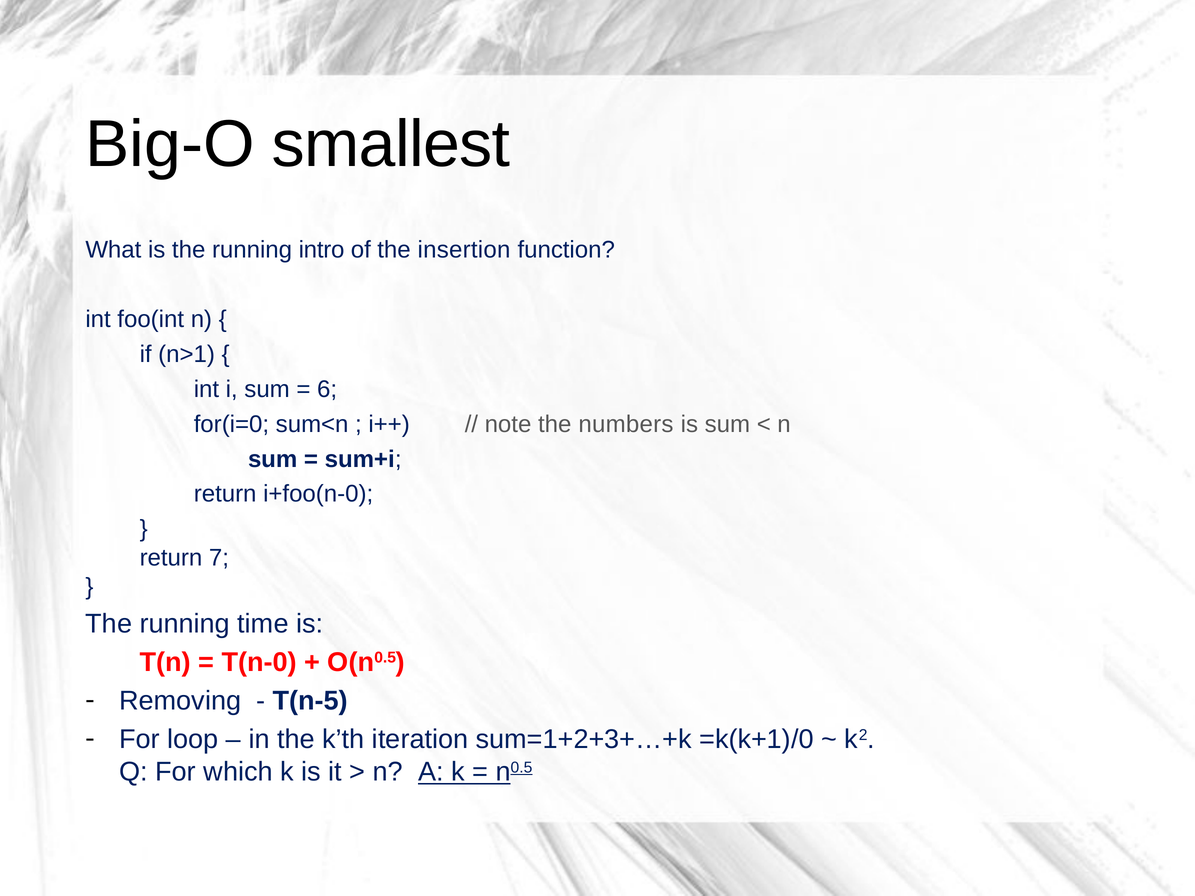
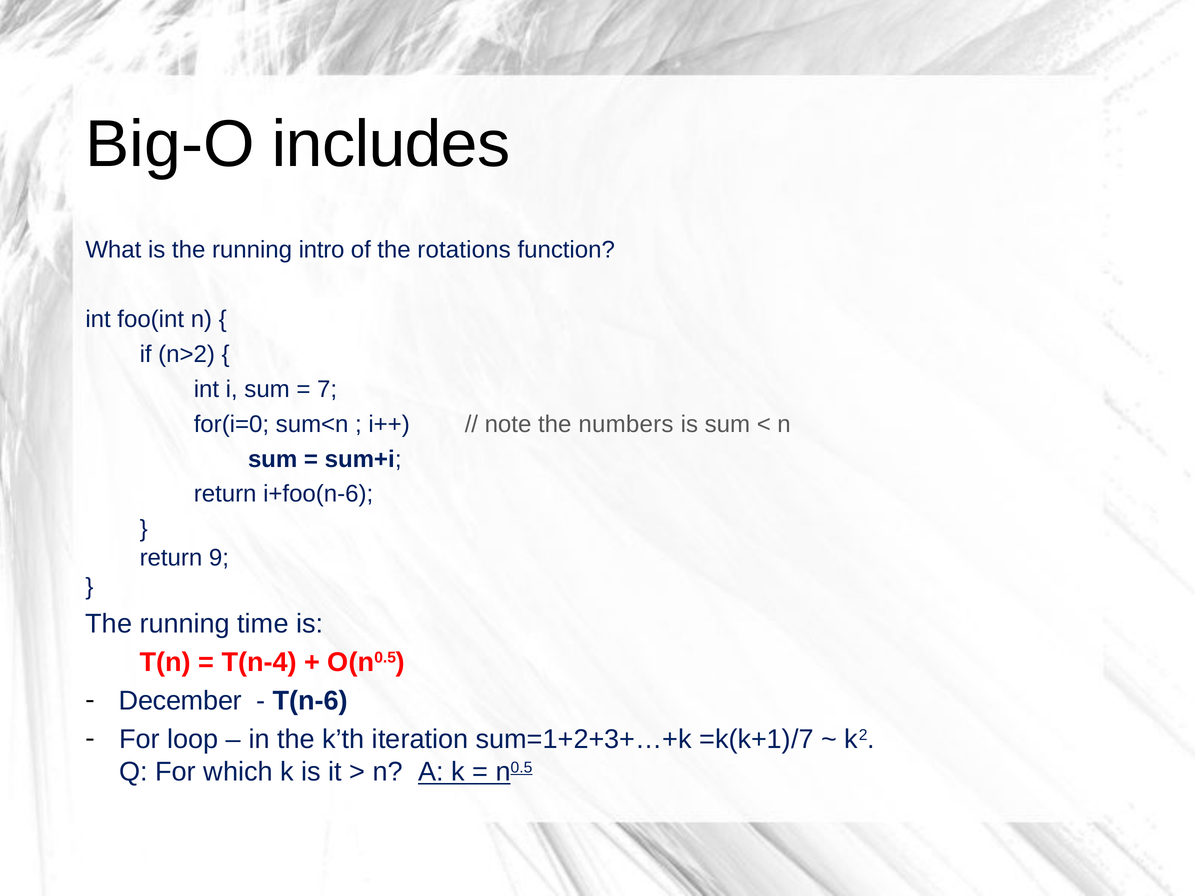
smallest: smallest -> includes (391, 144)
insertion: insertion -> rotations (464, 250)
n>1: n>1 -> n>2 (187, 354)
6: 6 -> 7 (327, 389)
i+foo(n-0: i+foo(n-0 -> i+foo(n-6 (318, 494)
7: 7 -> 9 (219, 558)
T(n-0: T(n-0 -> T(n-4 (259, 662)
Removing: Removing -> December (180, 701)
T(n-5: T(n-5 -> T(n-6 (310, 701)
=k(k+1)/0: =k(k+1)/0 -> =k(k+1)/7 (756, 739)
